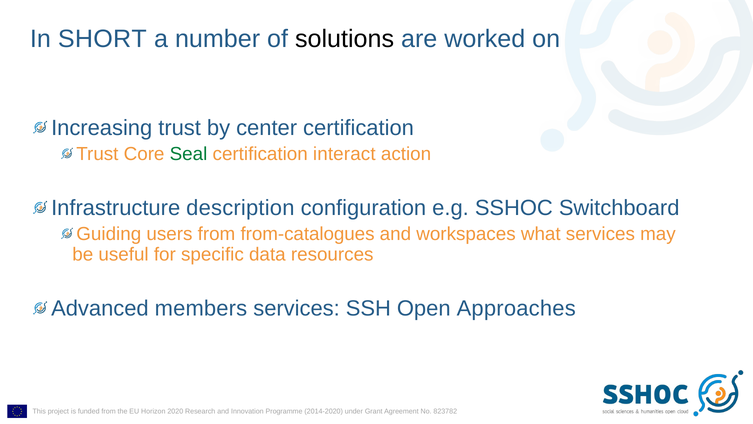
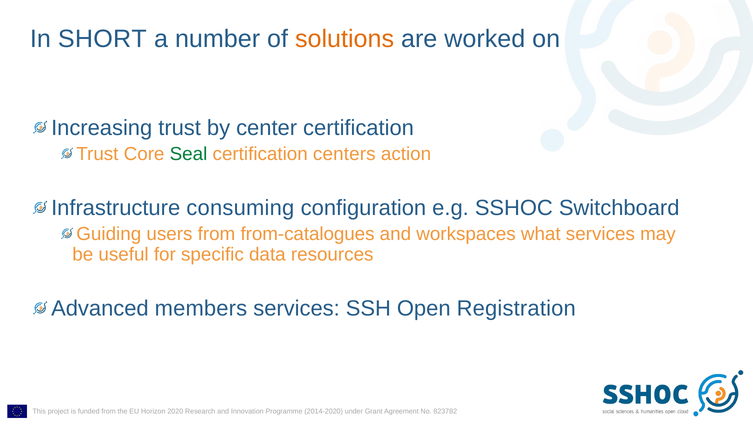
solutions colour: black -> orange (345, 39)
interact: interact -> centers (344, 154)
description: description -> consuming (240, 208)
Approaches: Approaches -> Registration (516, 308)
